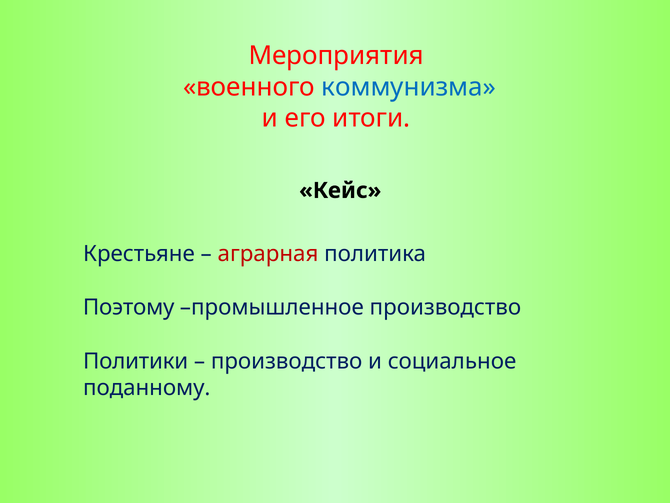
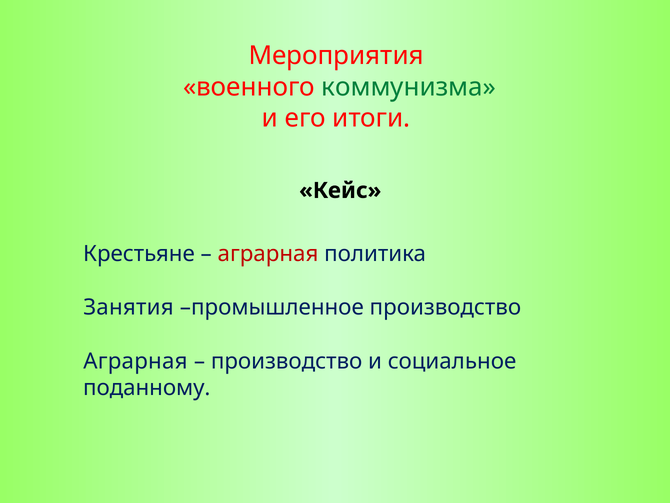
коммунизма colour: blue -> green (409, 87)
Поэтому: Поэтому -> Занятия (128, 307)
Политики: Политики -> Аграрная (135, 361)
